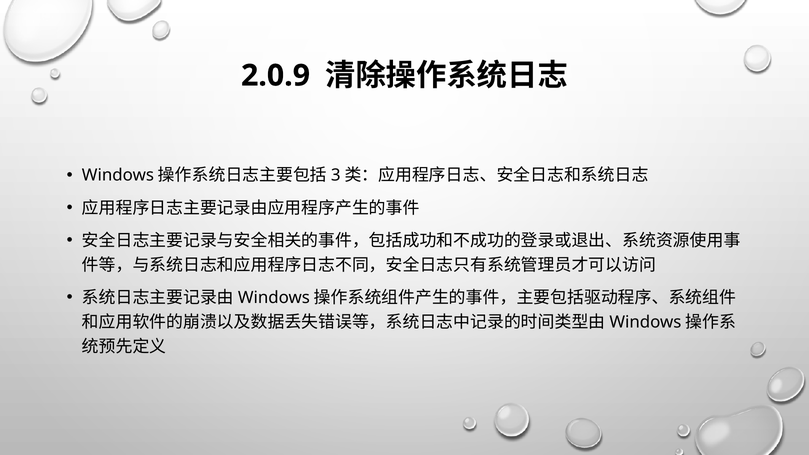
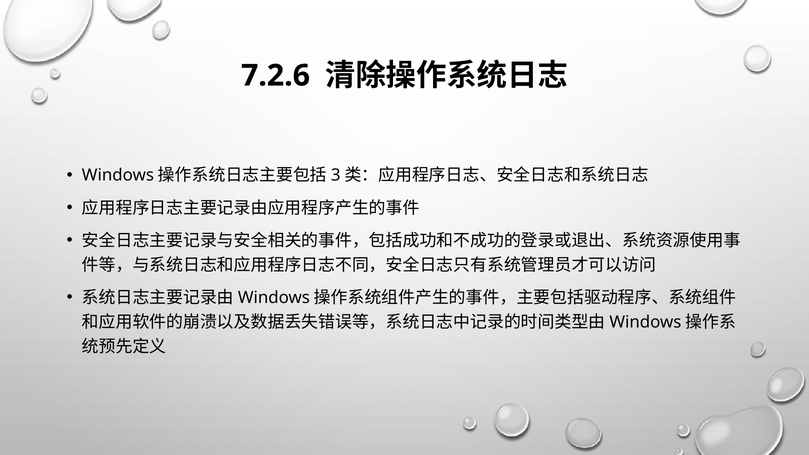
2.0.9: 2.0.9 -> 7.2.6 (276, 76)
